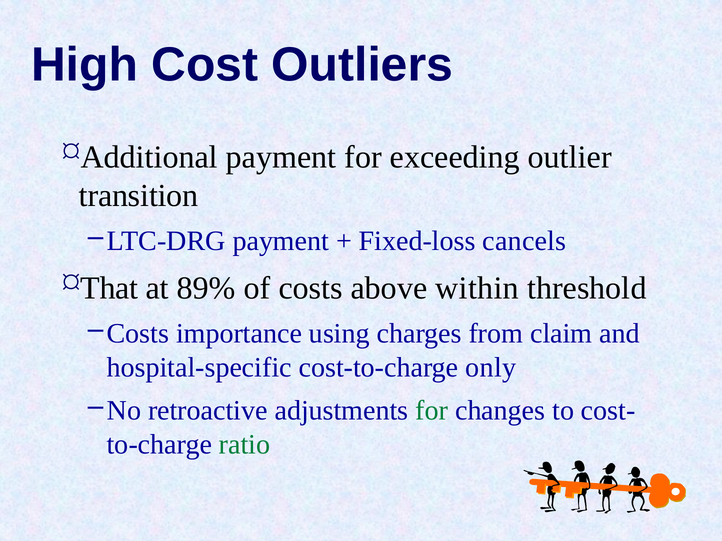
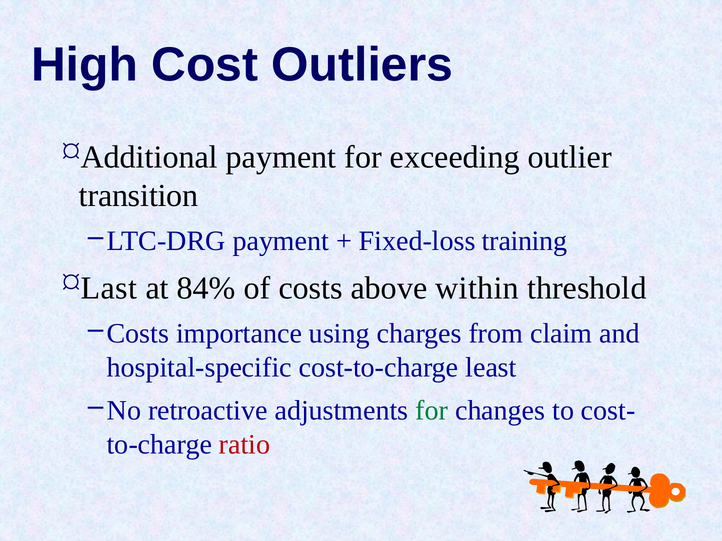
cancels: cancels -> training (525, 241)
That: That -> Last (109, 289)
89%: 89% -> 84% (206, 289)
only: only -> least (491, 368)
ratio colour: green -> red (245, 445)
